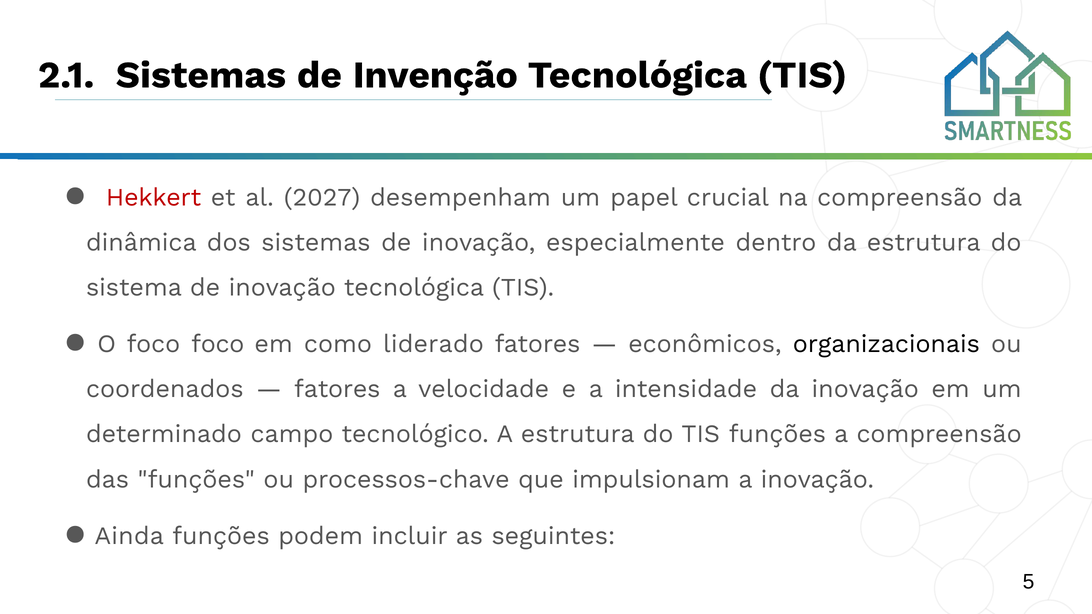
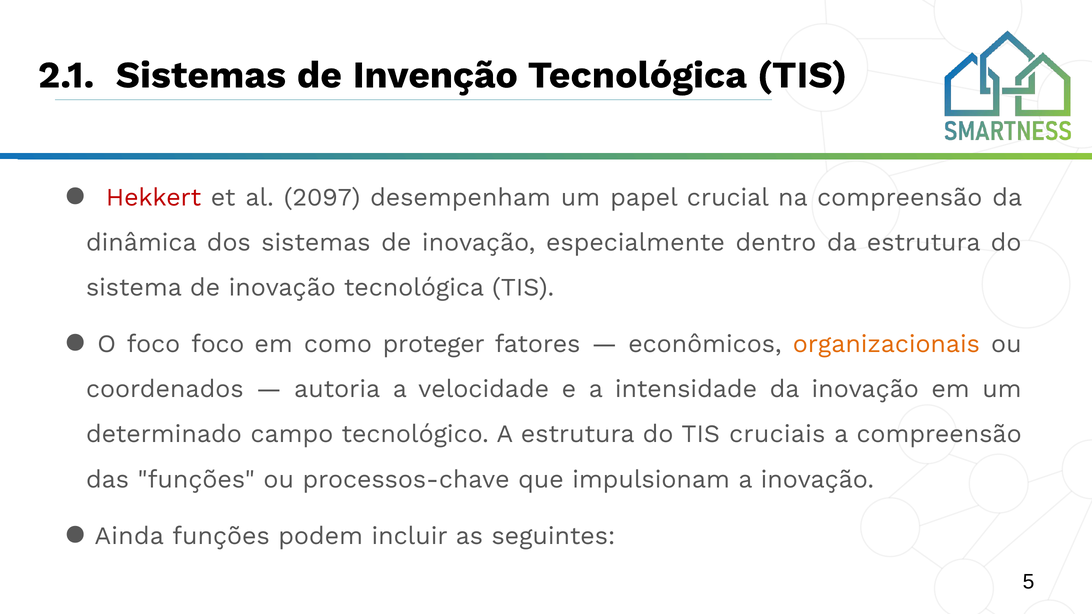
2027: 2027 -> 2097 (322, 197)
liderado: liderado -> proteger (434, 344)
organizacionais colour: black -> orange (886, 344)
fatores: fatores -> autoria (337, 389)
TIS funções: funções -> cruciais (777, 435)
